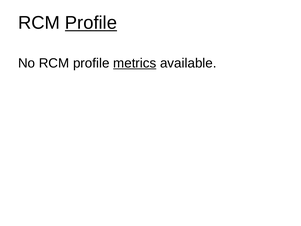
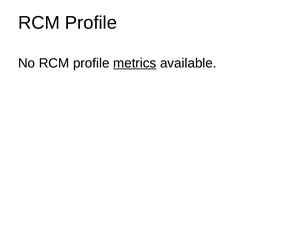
Profile underline: present -> none (91, 23)
